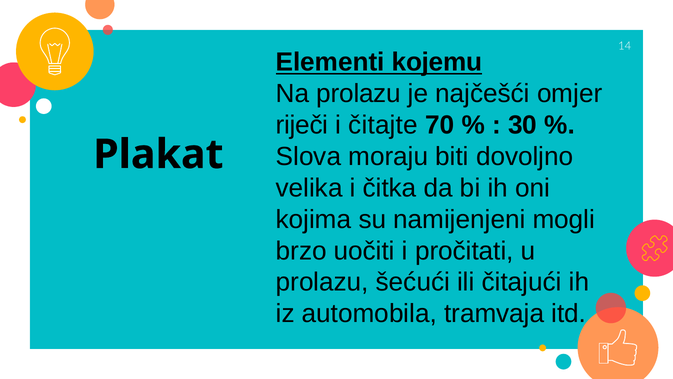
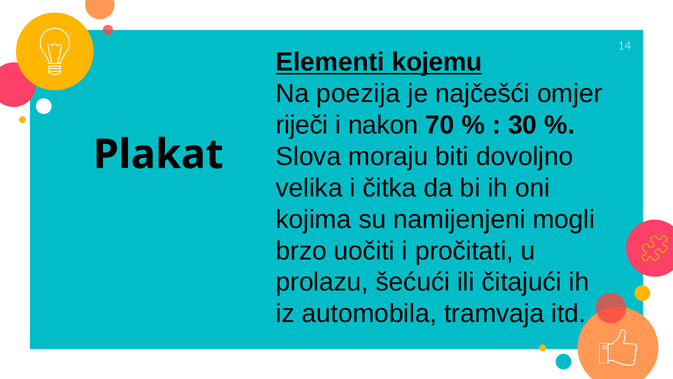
Na prolazu: prolazu -> poezija (358, 93)
čitajte: čitajte -> nakon (383, 125)
